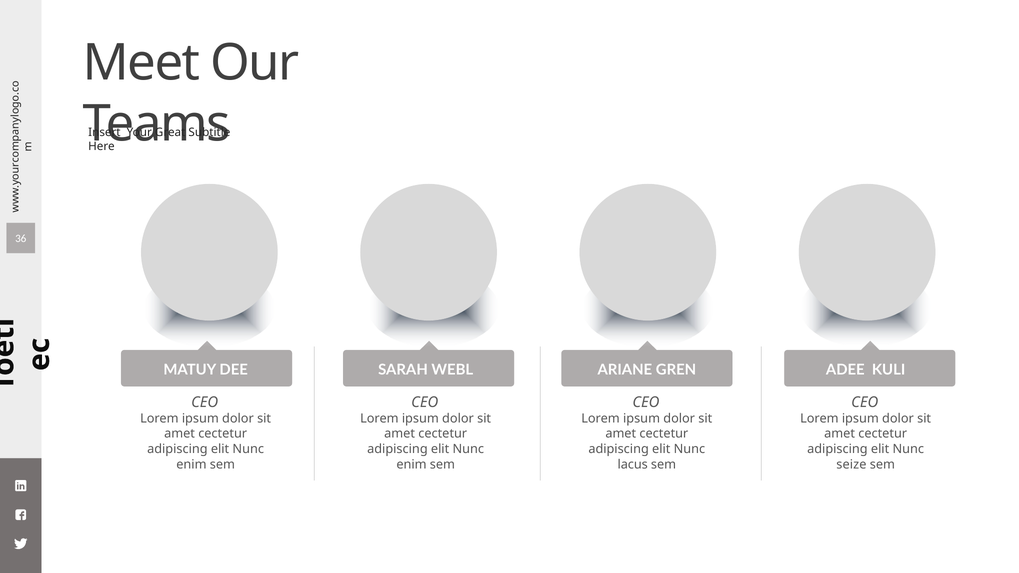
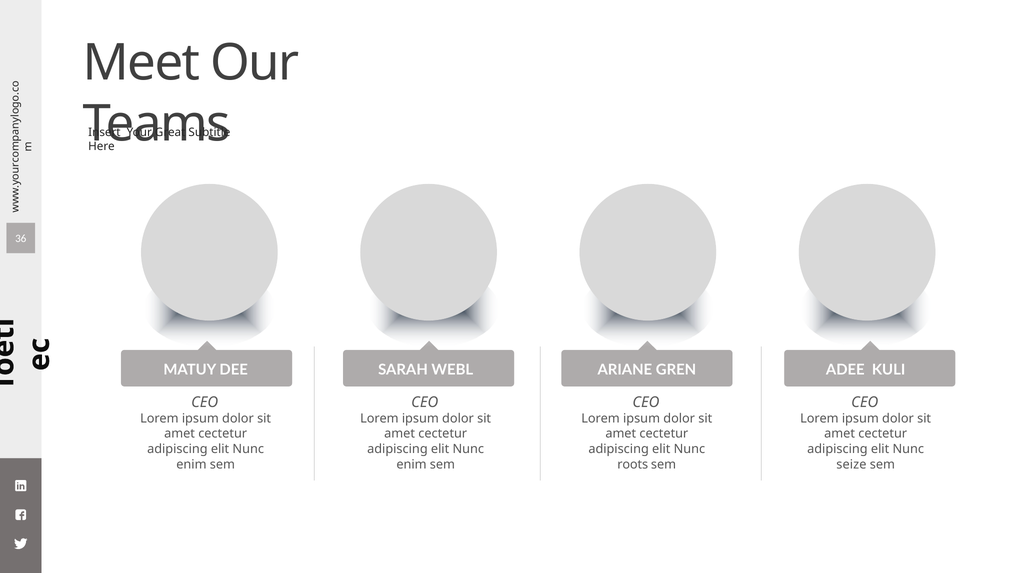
lacus: lacus -> roots (633, 464)
